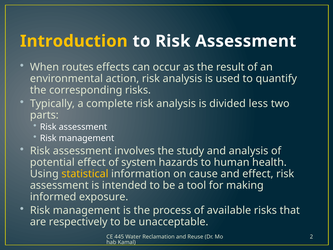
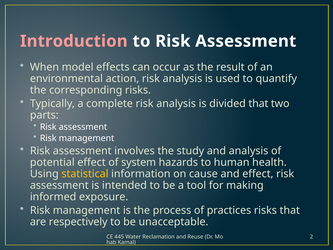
Introduction colour: yellow -> pink (74, 41)
routes: routes -> model (78, 67)
divided less: less -> that (258, 104)
available: available -> practices (229, 210)
